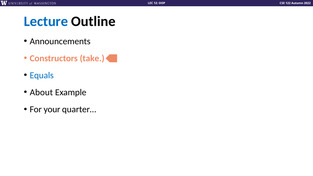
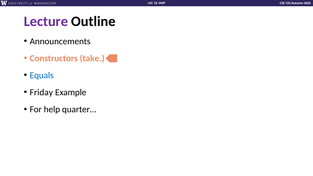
Lecture colour: blue -> purple (46, 21)
About: About -> Friday (41, 92)
your: your -> help (52, 109)
